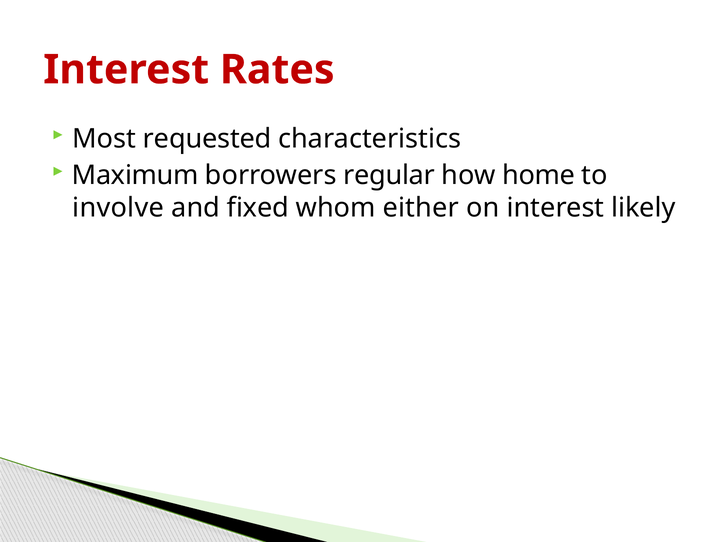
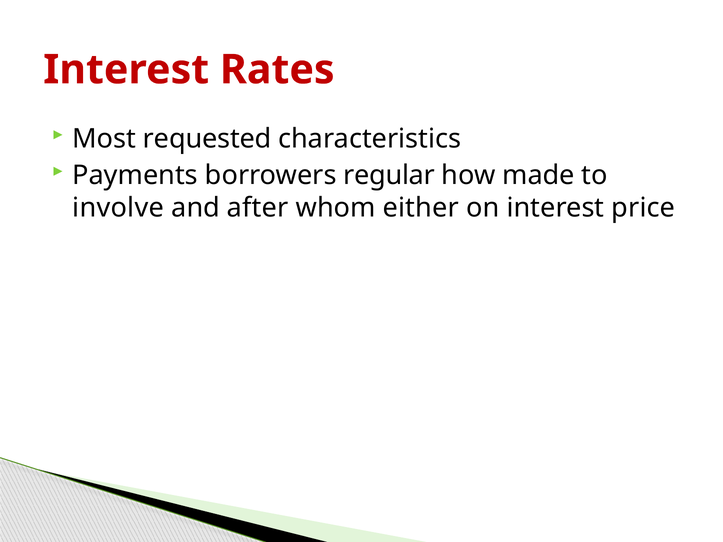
Maximum: Maximum -> Payments (135, 175)
home: home -> made (538, 175)
fixed: fixed -> after (258, 208)
likely: likely -> price (643, 208)
